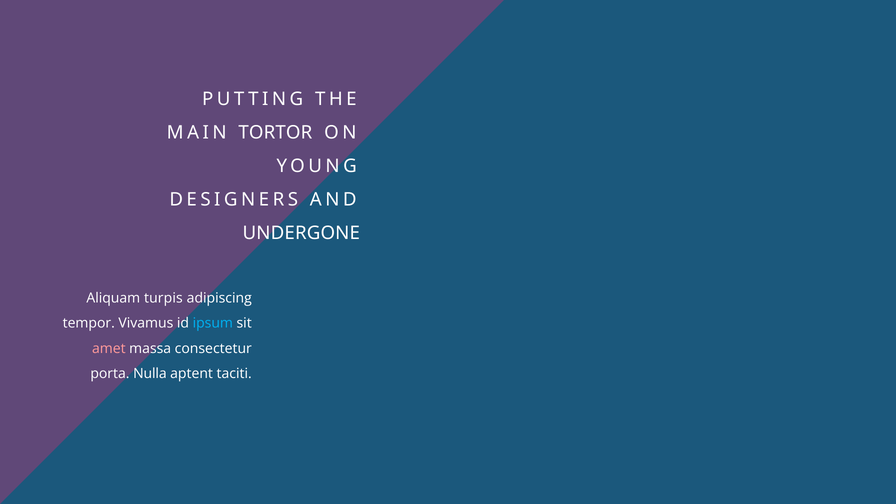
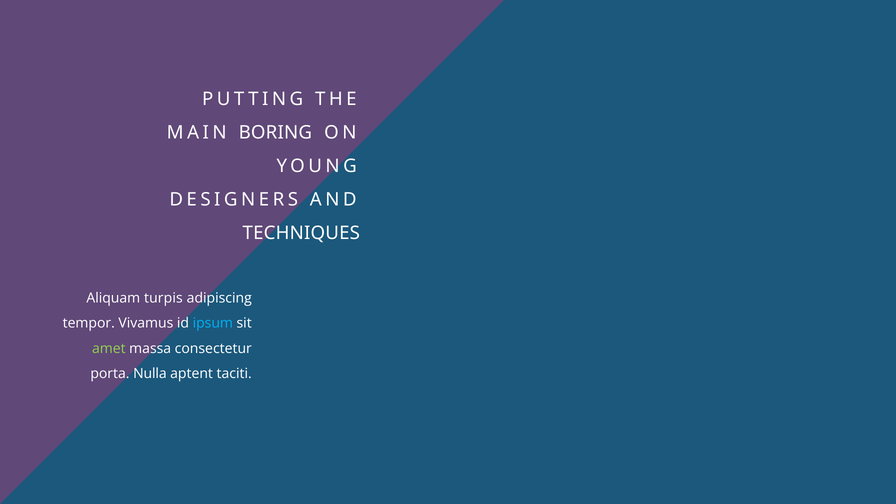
TORTOR: TORTOR -> BORING (275, 132)
UNDERGONE: UNDERGONE -> TECHNIQUES (301, 233)
amet colour: pink -> light green (109, 349)
